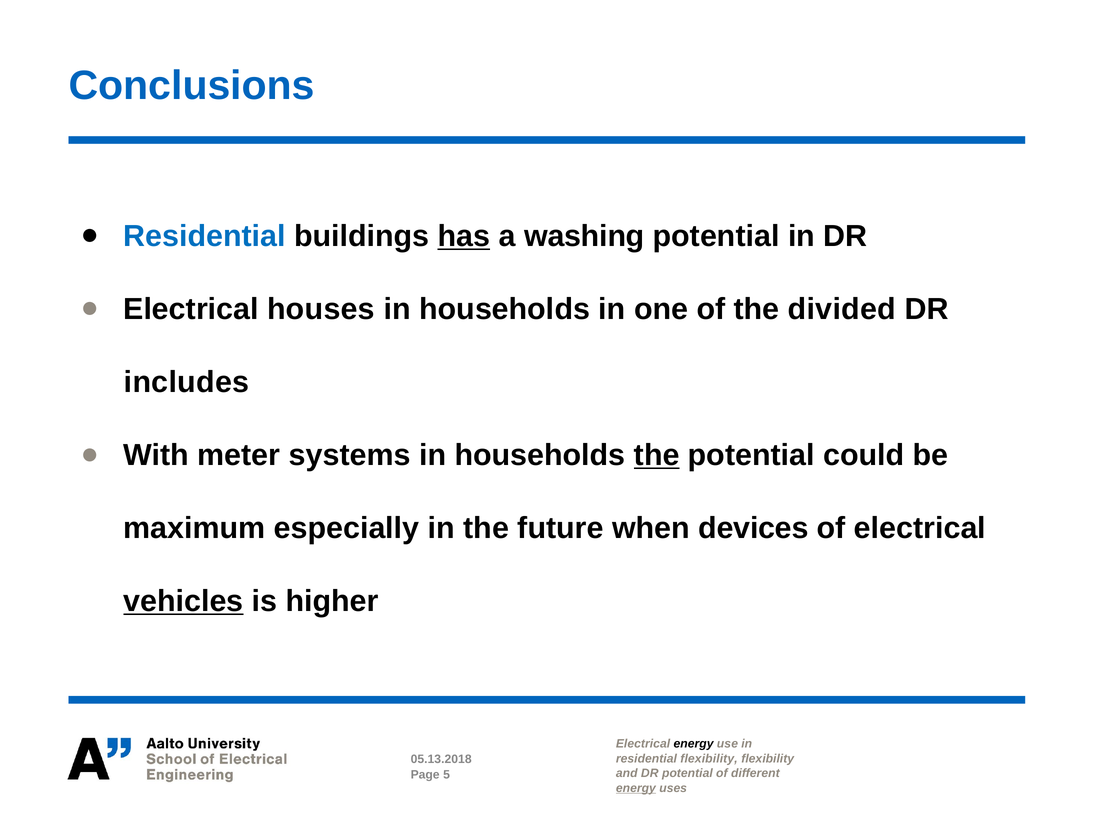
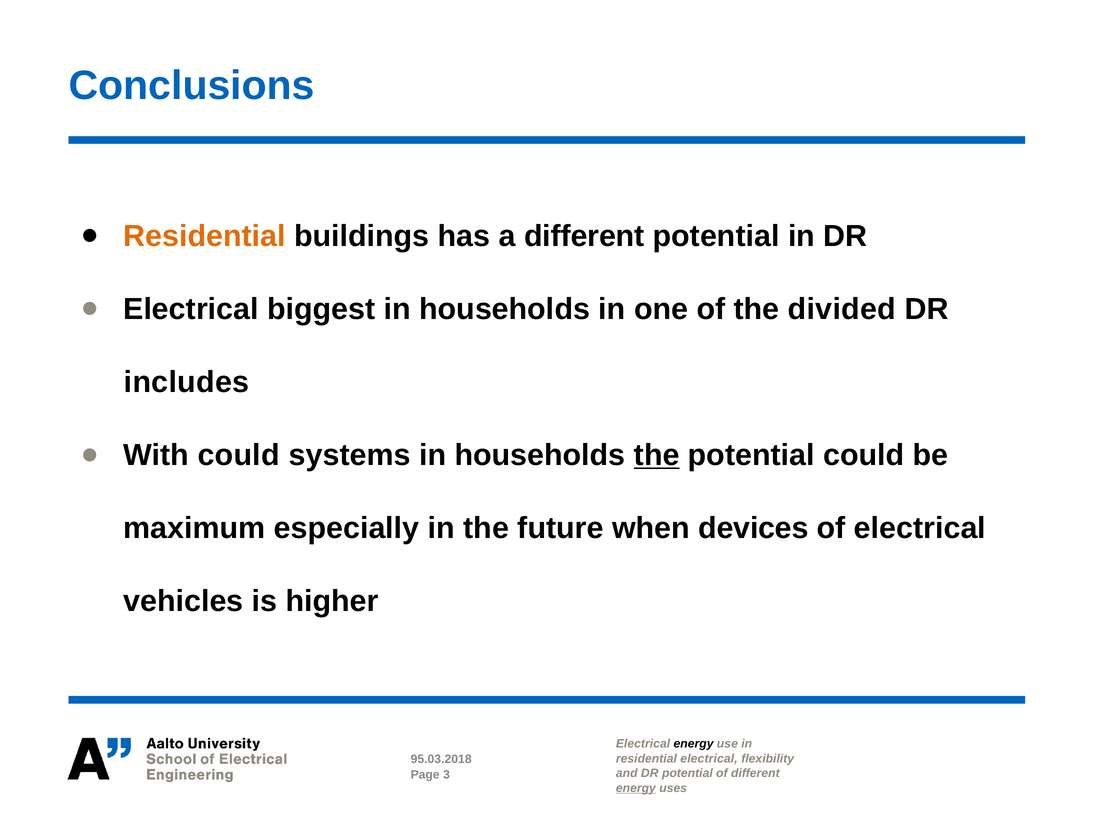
Residential colour: blue -> orange (204, 236)
has underline: present -> none (464, 236)
a washing: washing -> different (584, 236)
houses: houses -> biggest (321, 309)
With meter: meter -> could (239, 455)
vehicles underline: present -> none (183, 601)
residential flexibility: flexibility -> electrical (709, 759)
05.13.2018: 05.13.2018 -> 95.03.2018 (441, 759)
5: 5 -> 3 (447, 775)
